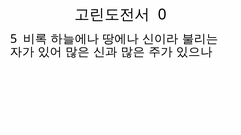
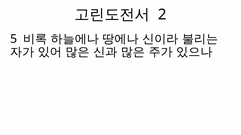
0: 0 -> 2 (162, 15)
